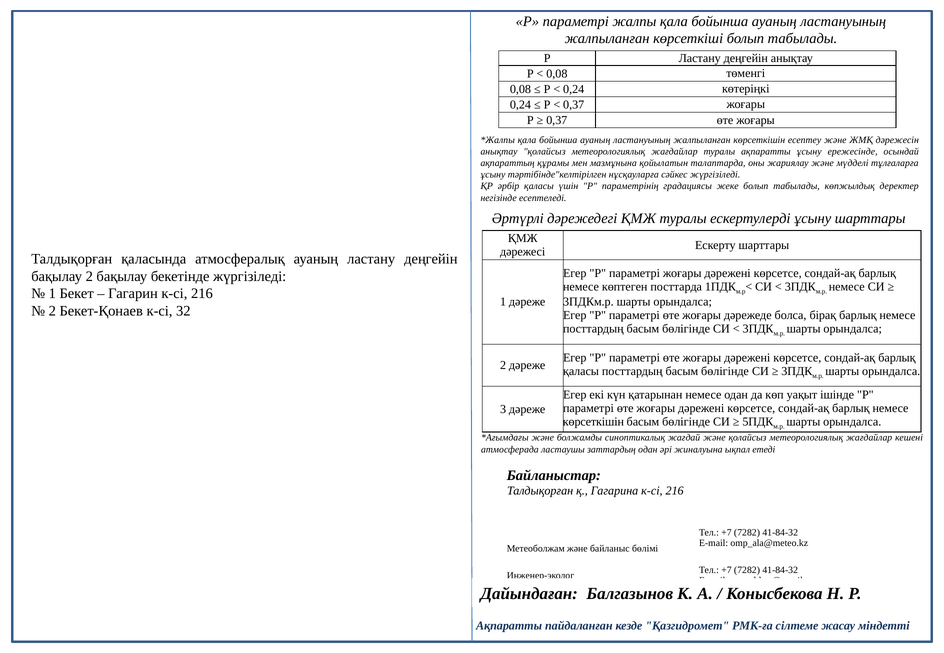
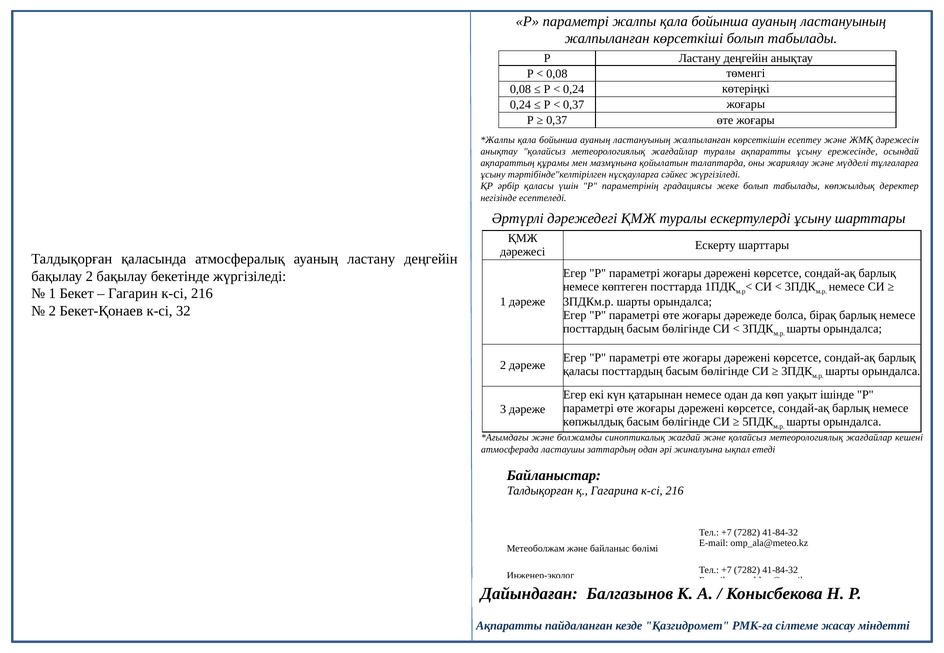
көрсеткішін: көрсеткішін -> көпжылдық (593, 422)
